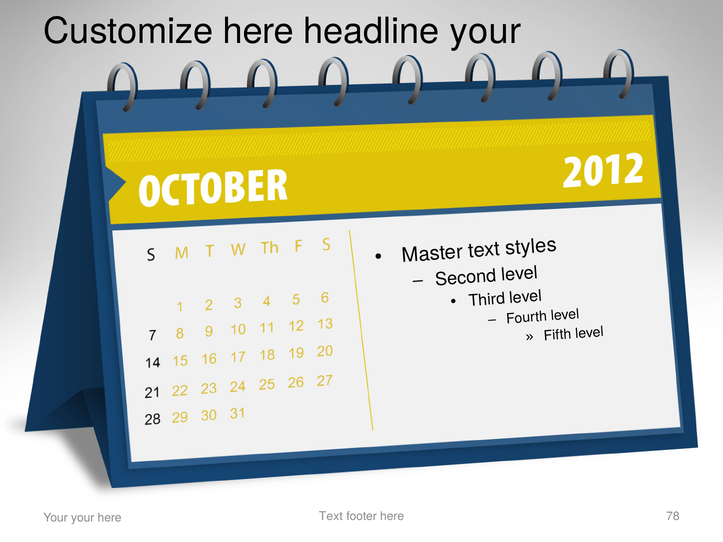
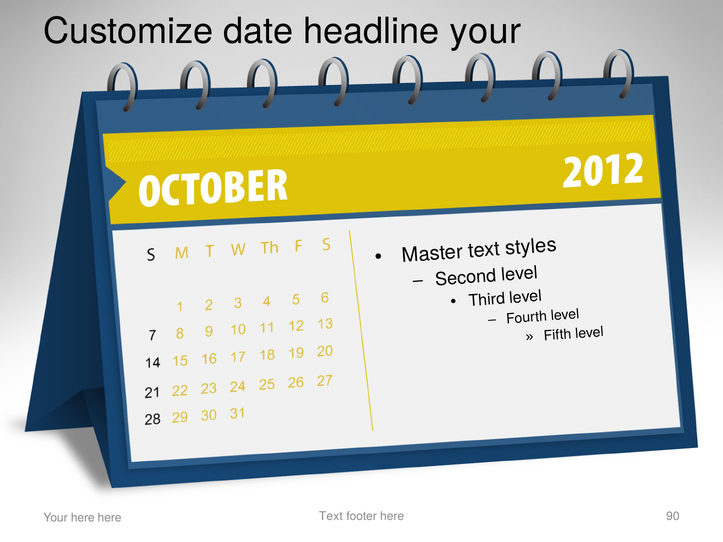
Customize here: here -> date (258, 31)
78: 78 -> 90 (673, 516)
your: your -> here (83, 518)
